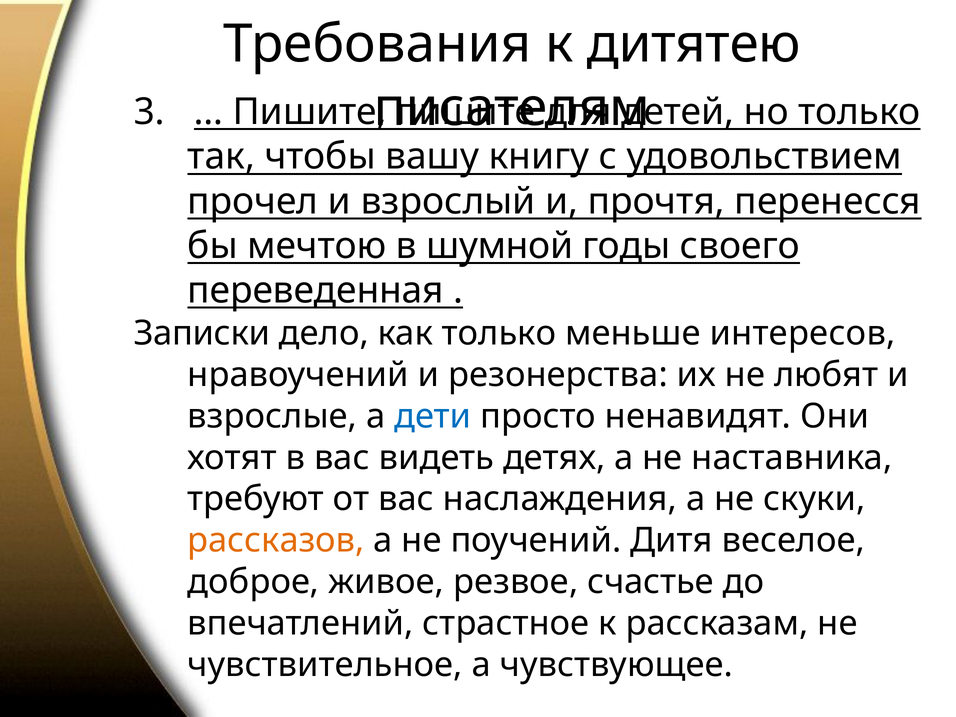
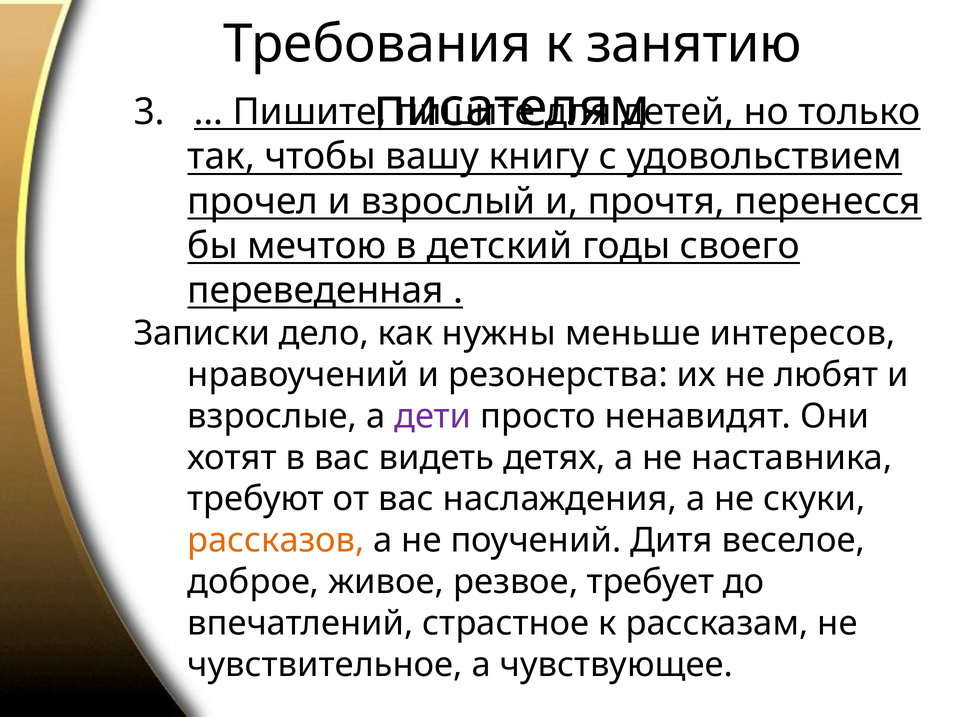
дитятею: дитятею -> занятию (694, 44)
шумной: шумной -> детский (499, 246)
как только: только -> нужны (499, 333)
дети colour: blue -> purple (433, 416)
счастье: счастье -> требует (651, 582)
